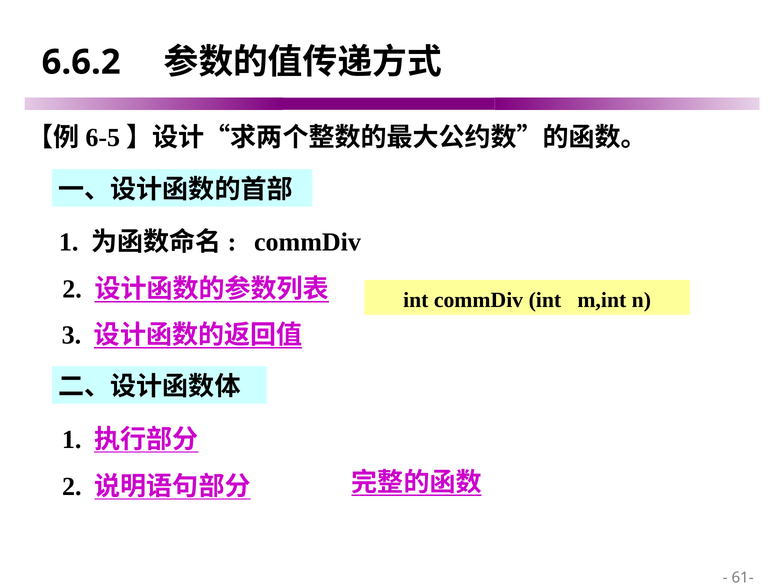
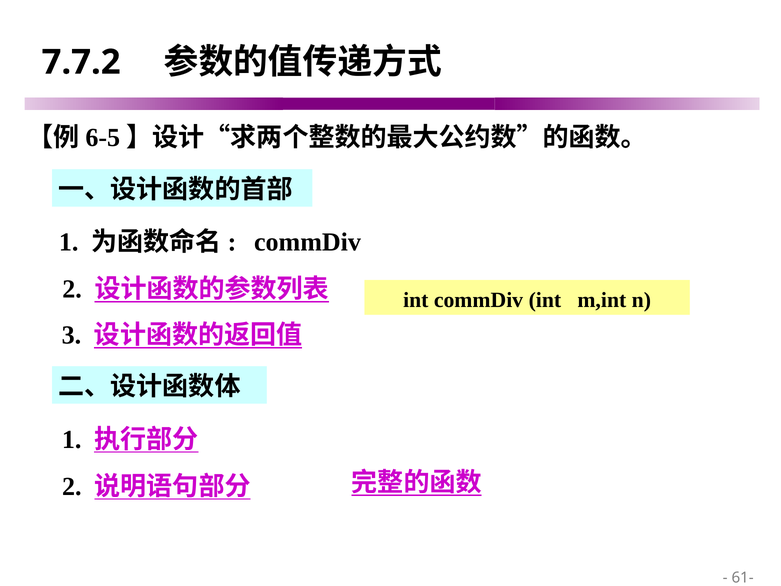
6.6.2: 6.6.2 -> 7.7.2 (81, 62)
